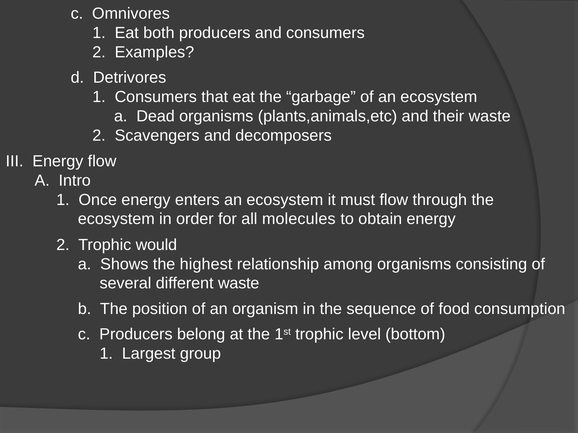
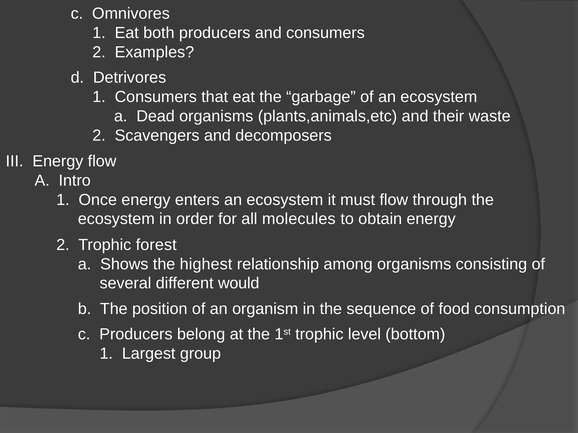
would: would -> forest (156, 245)
different waste: waste -> would (239, 284)
